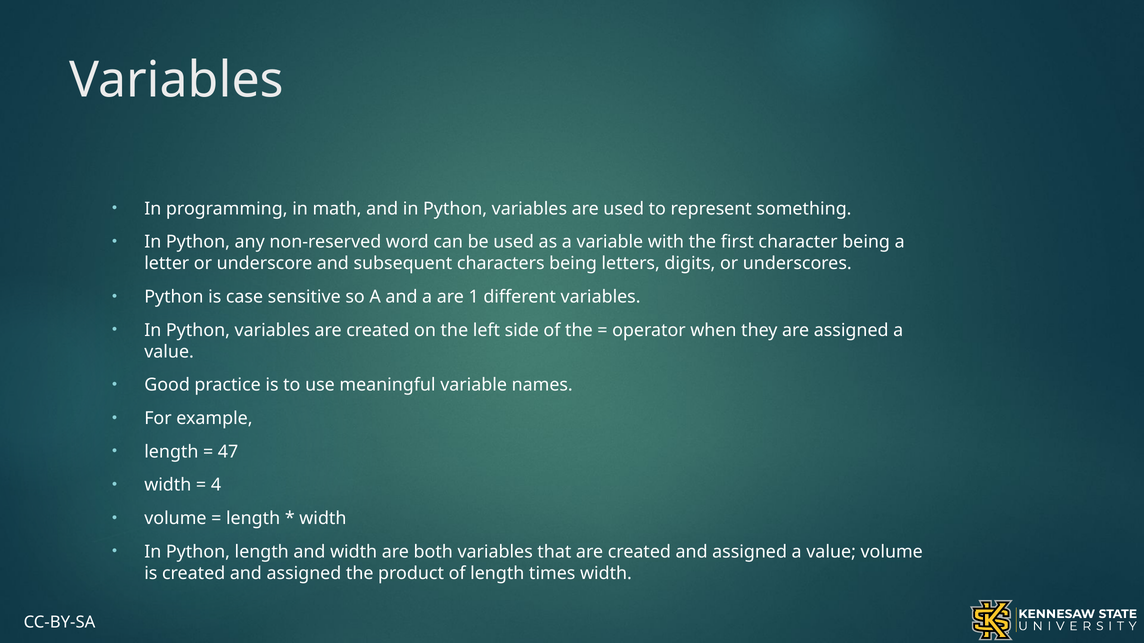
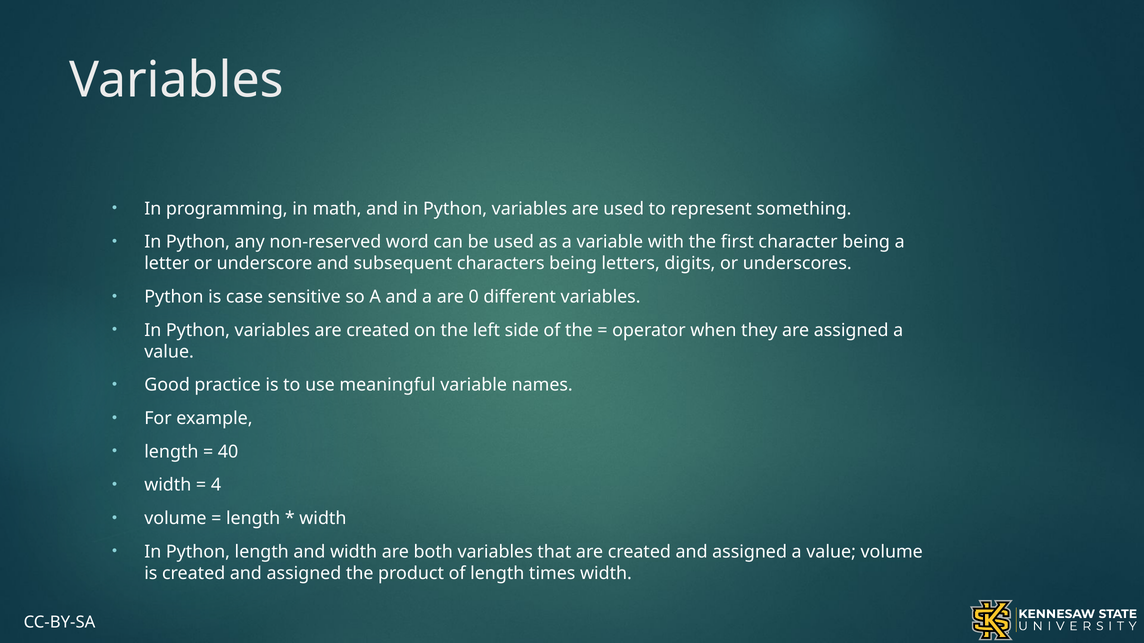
1: 1 -> 0 (474, 297)
47: 47 -> 40 (228, 452)
